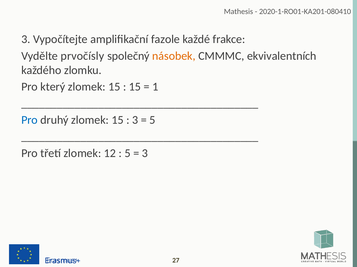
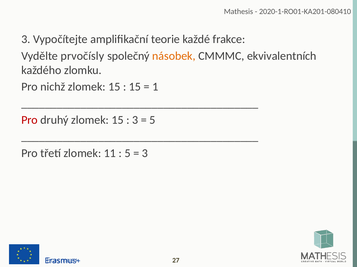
fazole: fazole -> teorie (165, 39)
který: který -> nichž (53, 87)
Pro colour: blue -> red (30, 120)
12: 12 -> 11 (110, 154)
